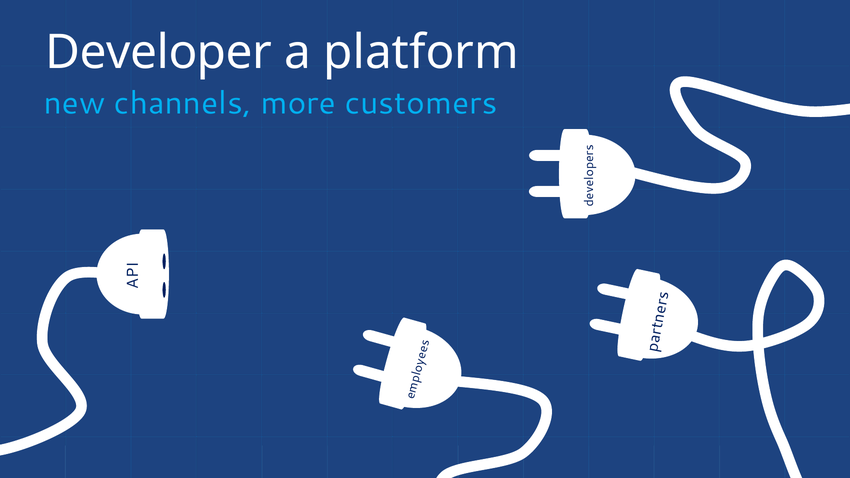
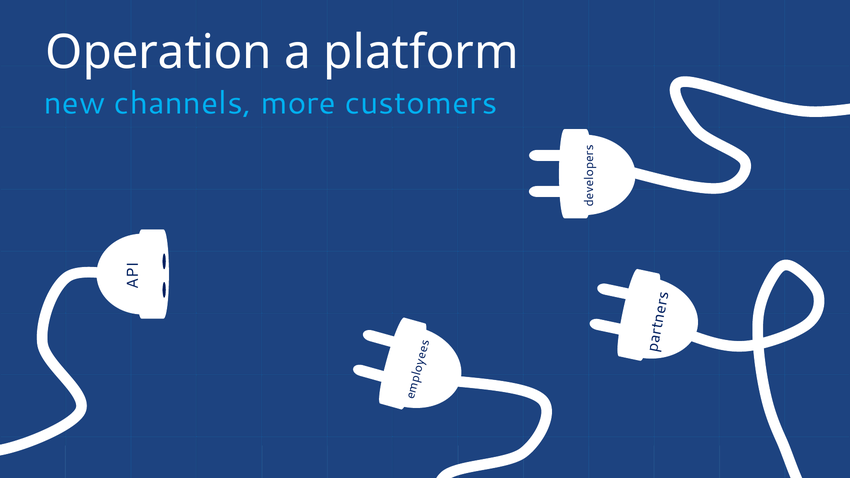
Developer: Developer -> Operation (159, 53)
